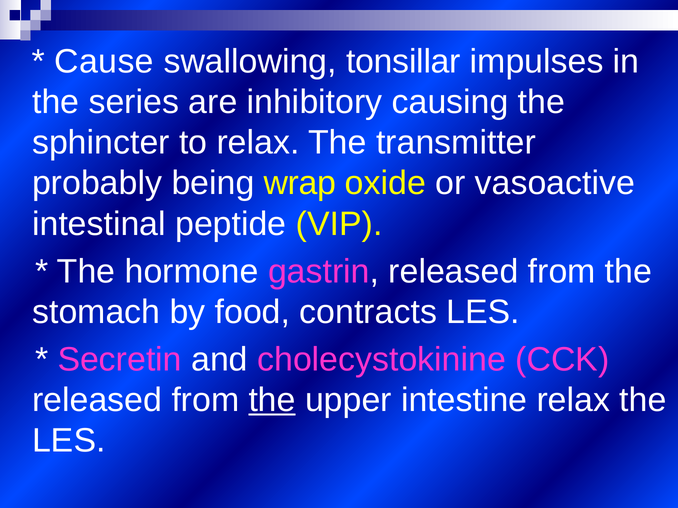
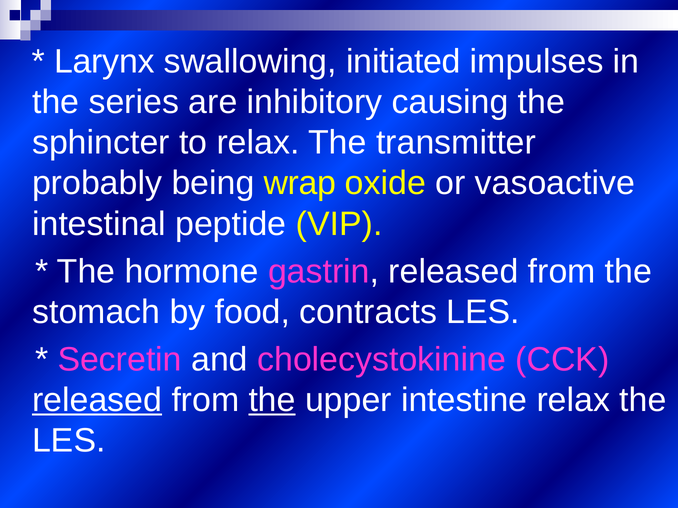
Cause: Cause -> Larynx (104, 61)
tonsillar: tonsillar -> initiated (403, 61)
released underline: none -> present (97, 400)
